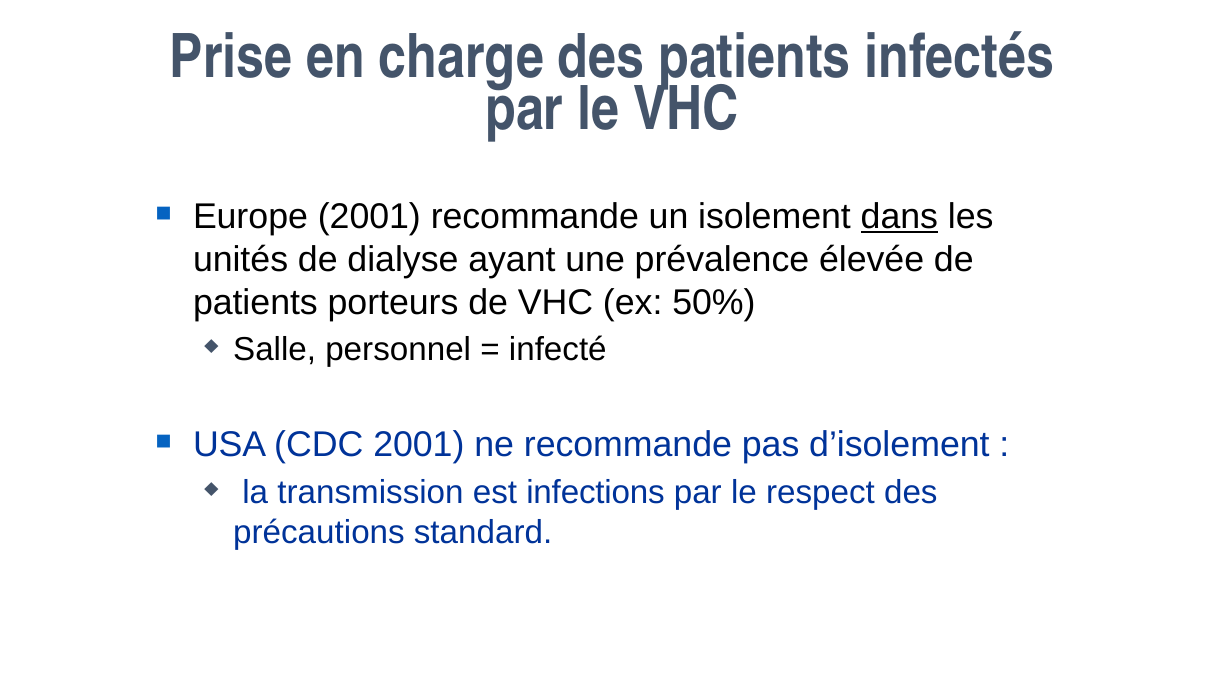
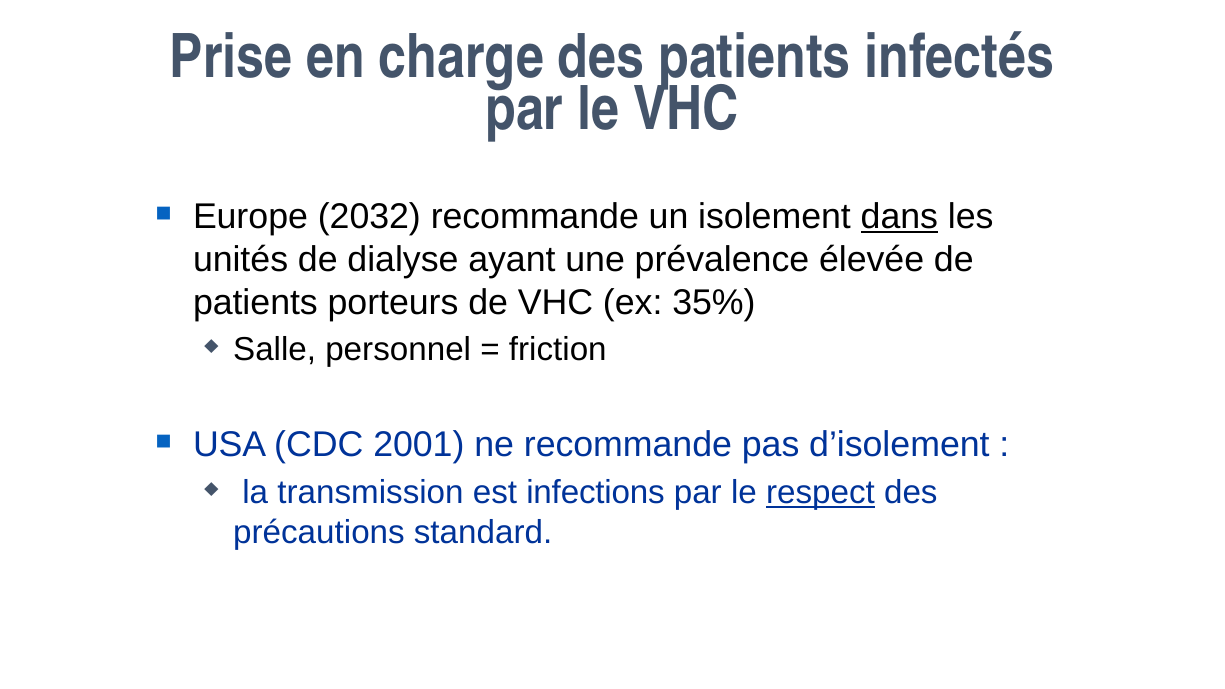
Europe 2001: 2001 -> 2032 (369, 216)
50%: 50% -> 35% (714, 302)
infecté: infecté -> friction (558, 350)
respect underline: none -> present (820, 493)
